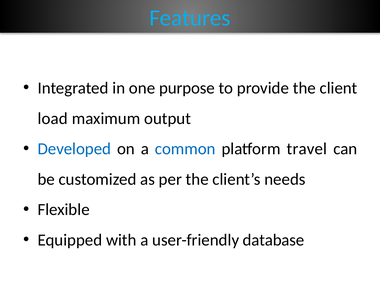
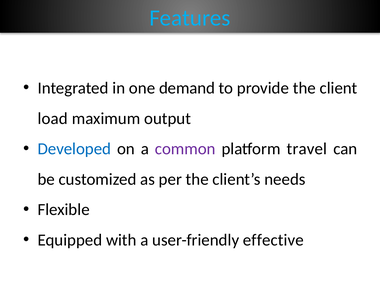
purpose: purpose -> demand (187, 88)
common colour: blue -> purple (185, 149)
database: database -> effective (273, 240)
